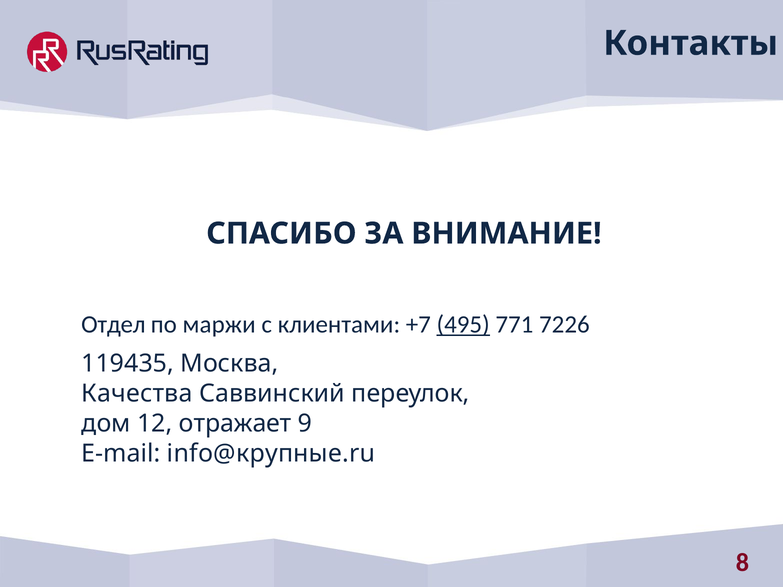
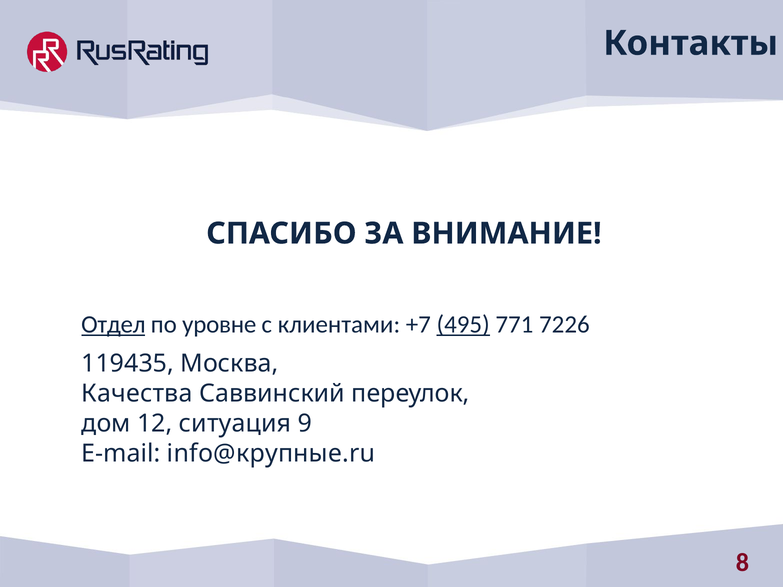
Отдел underline: none -> present (113, 325)
маржи: маржи -> уровне (219, 325)
отражает: отражает -> ситуация (235, 424)
